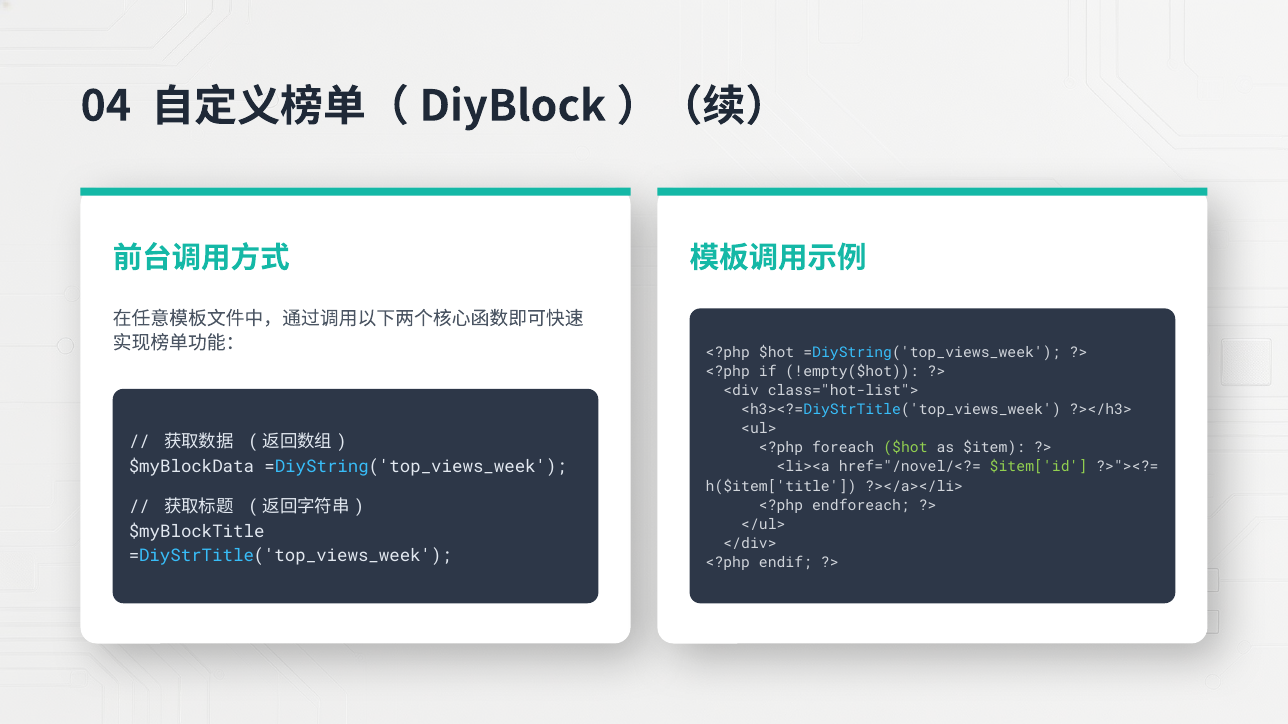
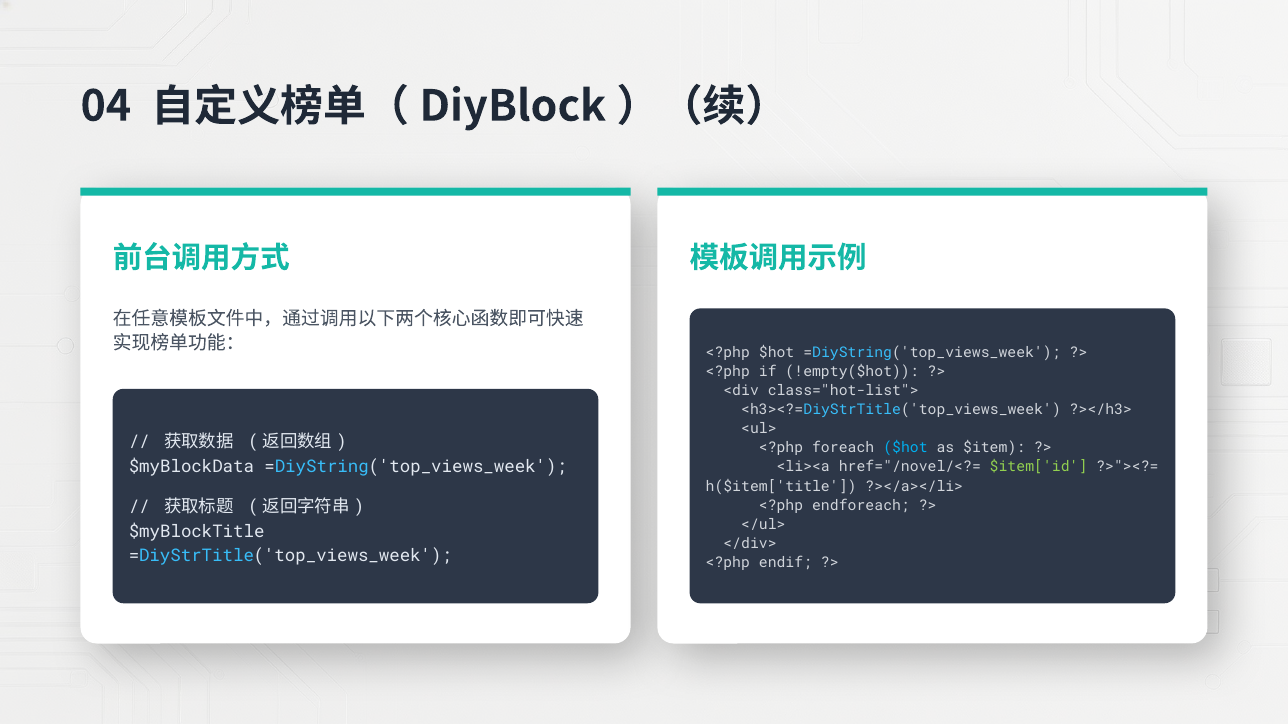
$hot colour: light green -> light blue (905, 448)
